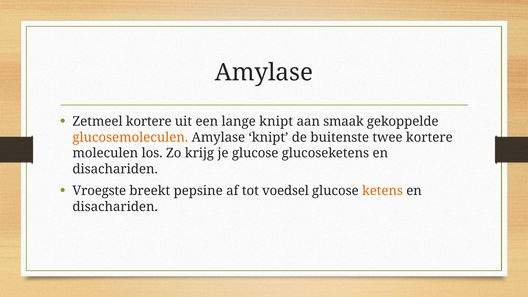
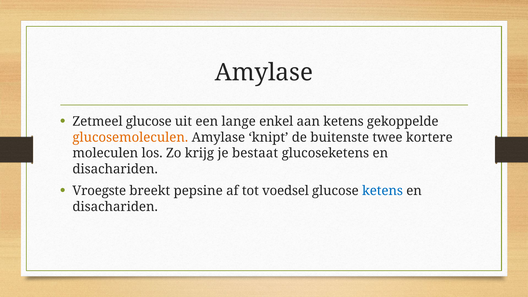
Zetmeel kortere: kortere -> glucose (149, 122)
lange knipt: knipt -> enkel (276, 122)
aan smaak: smaak -> ketens (343, 122)
je glucose: glucose -> bestaat (255, 153)
ketens colour: orange -> blue (383, 191)
